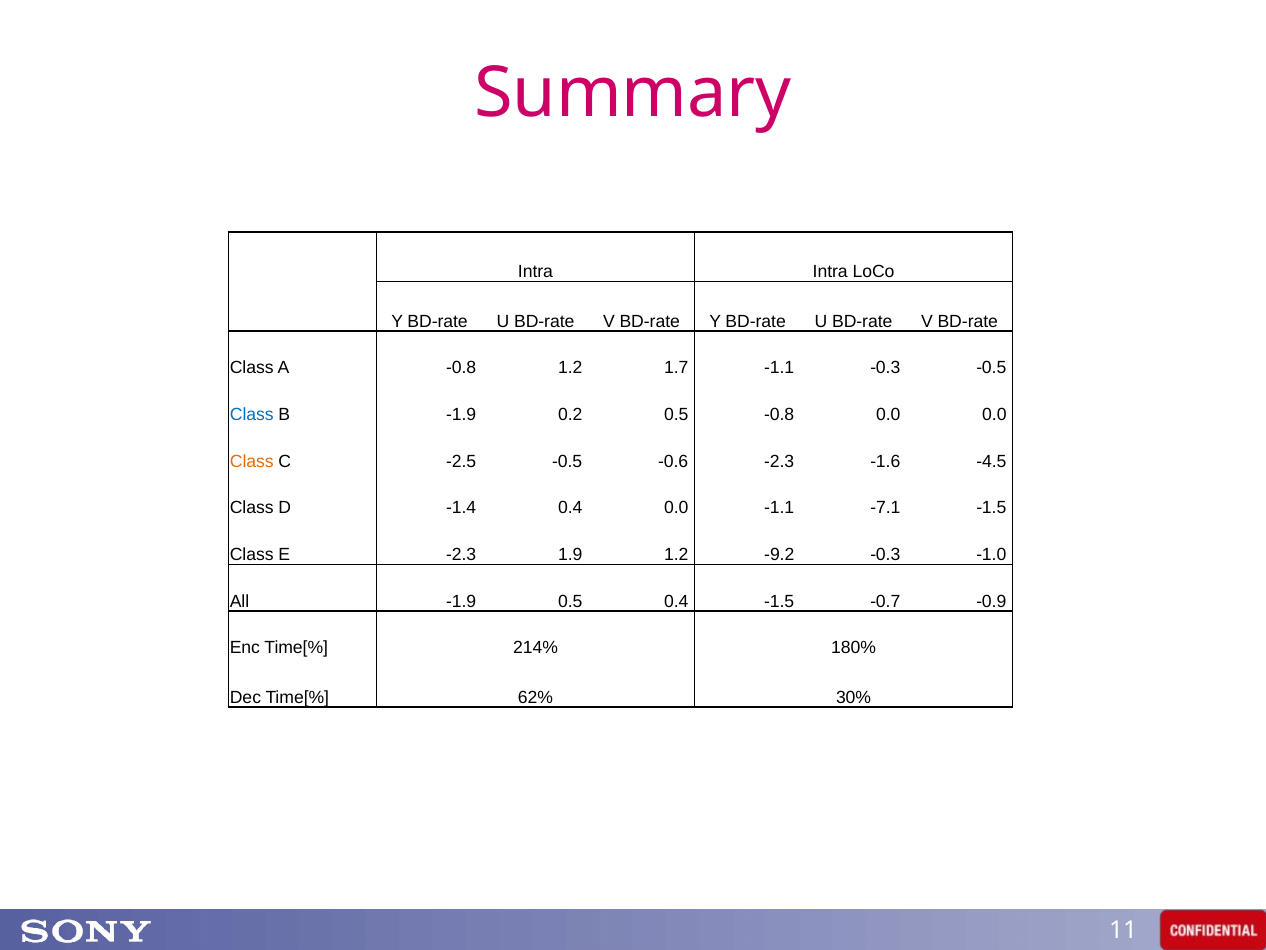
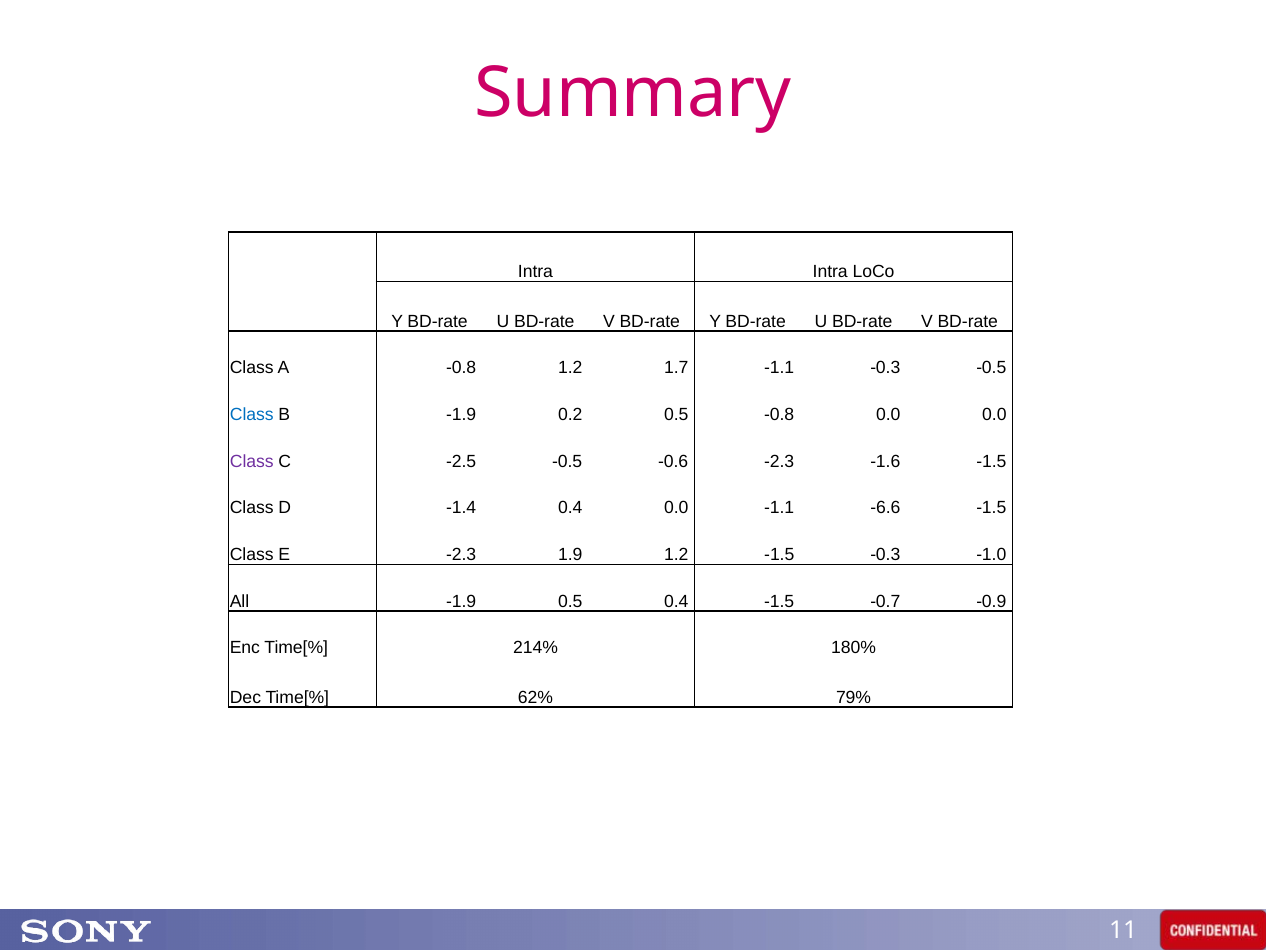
Class colour: orange -> purple (252, 461)
-1.6 -4.5: -4.5 -> -1.5 (991, 461)
-7.1: -7.1 -> -6.6 (885, 508)
1.2 -9.2: -9.2 -> -1.5 (779, 554)
30%: 30% -> 79% (854, 697)
